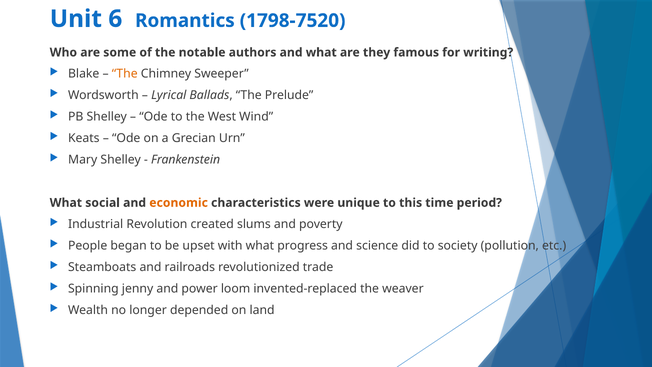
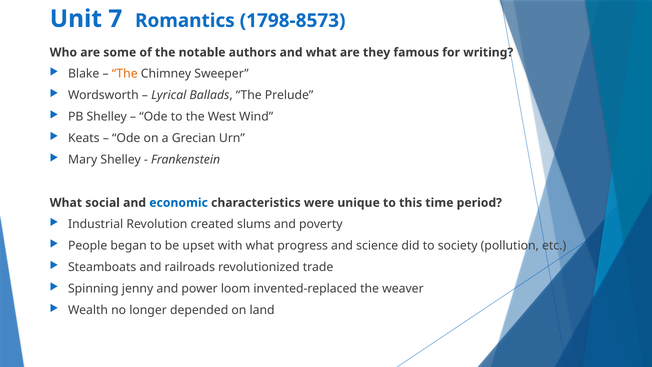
6: 6 -> 7 (115, 19)
1798-7520: 1798-7520 -> 1798-8573 (293, 21)
economic colour: orange -> blue (179, 203)
